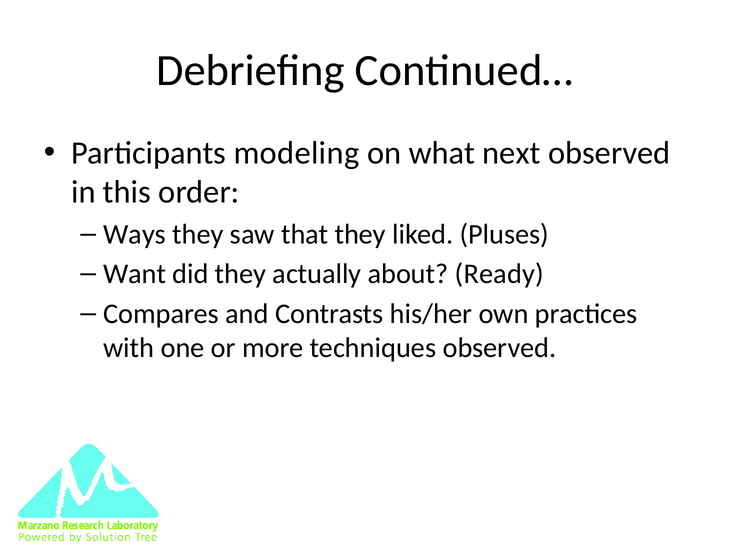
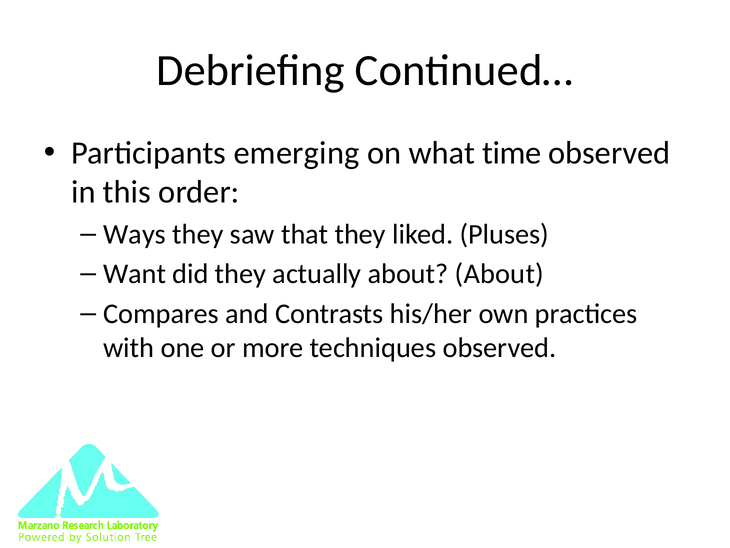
modeling: modeling -> emerging (297, 153)
next: next -> time (512, 153)
about Ready: Ready -> About (499, 274)
